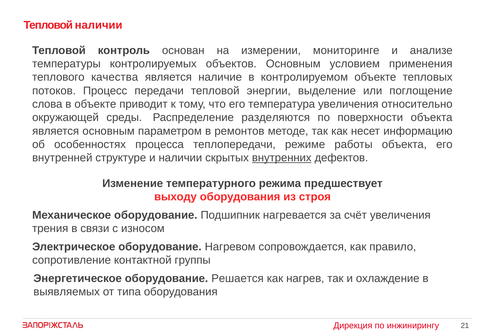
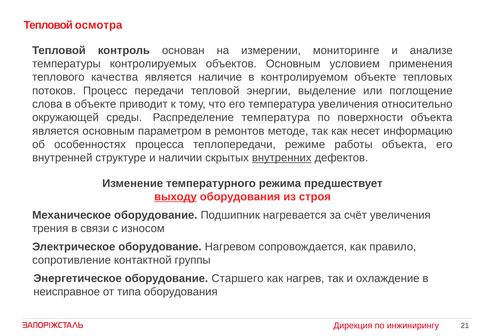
Тепловой наличии: наличии -> осмотра (99, 25)
Распределение разделяются: разделяются -> температура (276, 118)
выходу underline: none -> present (175, 197)
Решается: Решается -> Старшего (238, 279)
выявляемых: выявляемых -> неисправное (67, 292)
